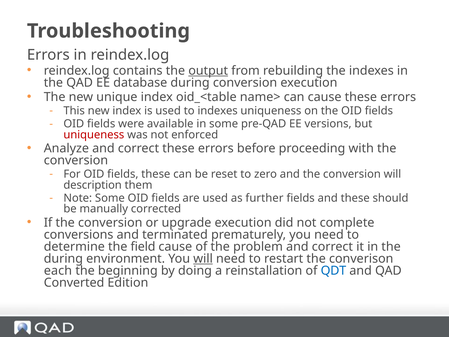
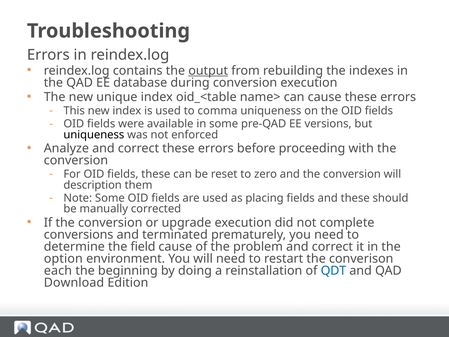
to indexes: indexes -> comma (217, 111)
uniqueness colour: red -> black (94, 135)
further: further -> placing (265, 198)
during: during -> option (63, 258)
will underline: present -> none (203, 258)
Converted: Converted -> Download (74, 282)
